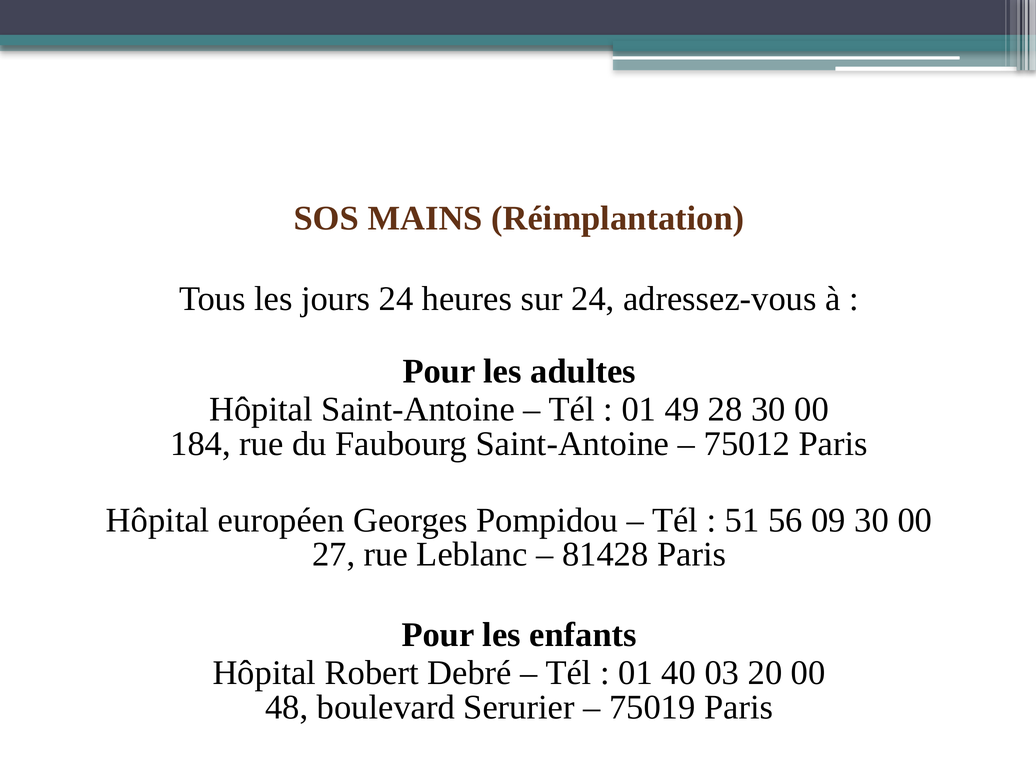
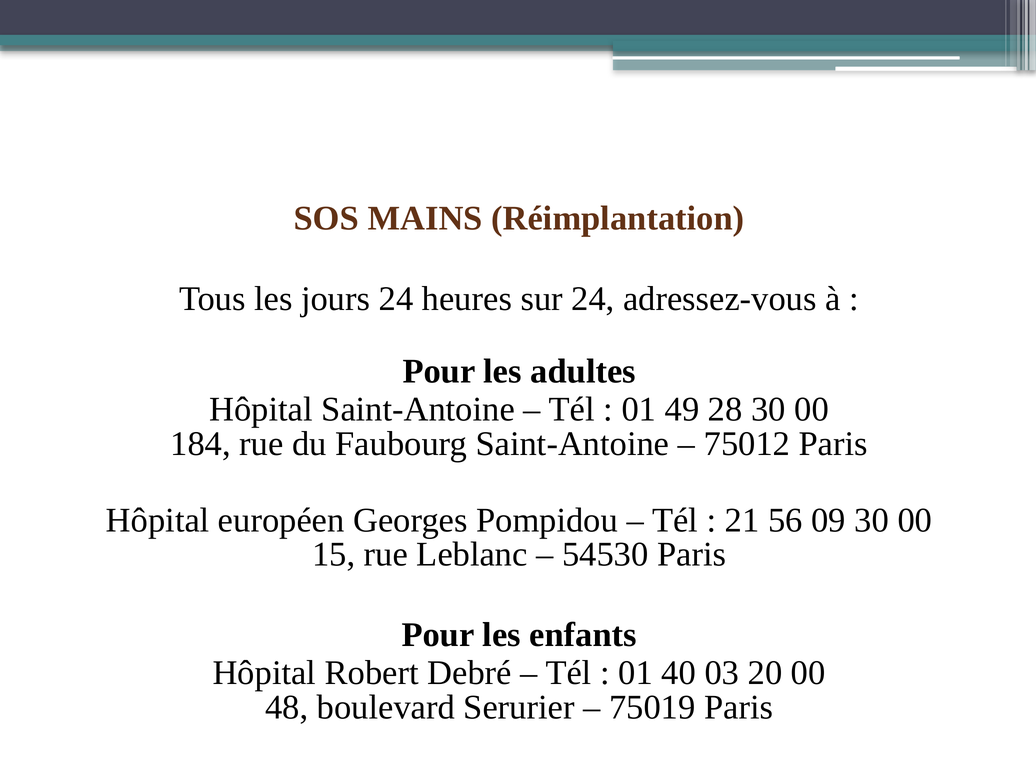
51: 51 -> 21 (742, 520)
27: 27 -> 15 (334, 555)
81428: 81428 -> 54530 (605, 555)
